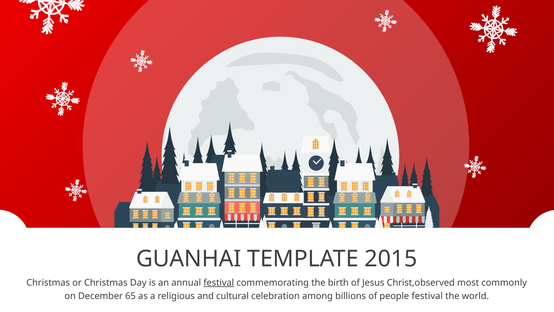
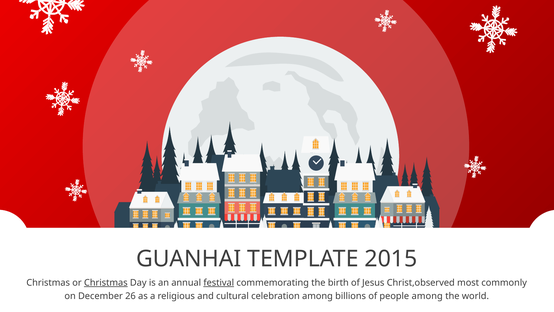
Christmas underline: none -> present (106, 282)
65: 65 -> 26 (130, 296)
people festival: festival -> among (427, 296)
